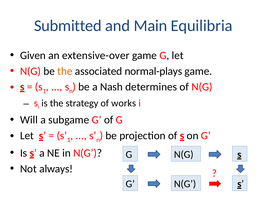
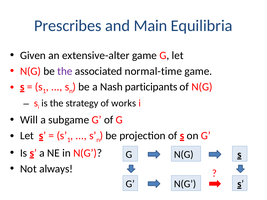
Submitted: Submitted -> Prescribes (68, 26)
extensive-over: extensive-over -> extensive-alter (96, 56)
the colour: orange -> purple (65, 71)
normal-plays: normal-plays -> normal-time (153, 71)
determines: determines -> participants (151, 87)
